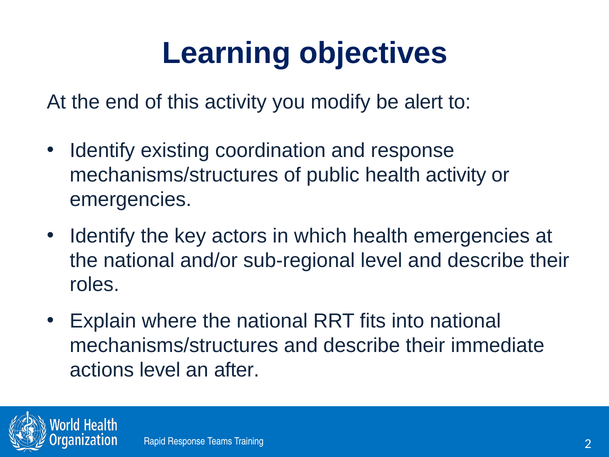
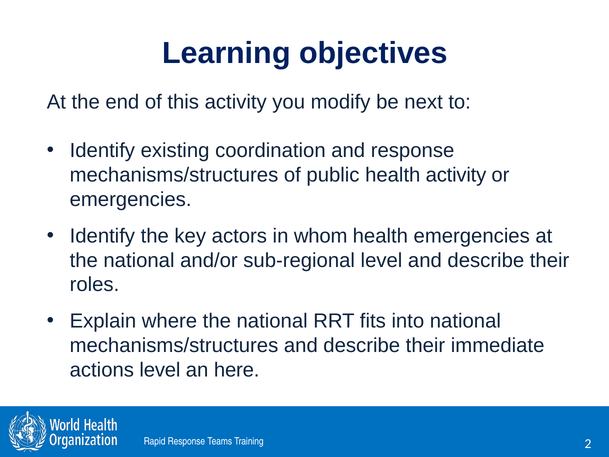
alert: alert -> next (424, 102)
which: which -> whom (321, 236)
after: after -> here (237, 370)
